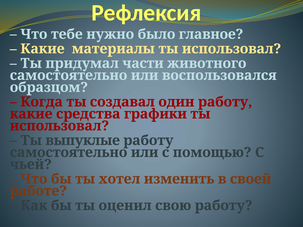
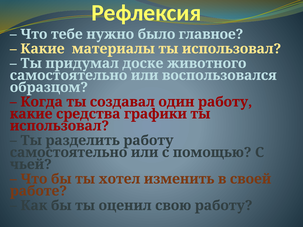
части: части -> доске (143, 63)
выпуклые: выпуклые -> разделить (83, 141)
